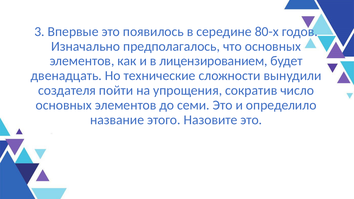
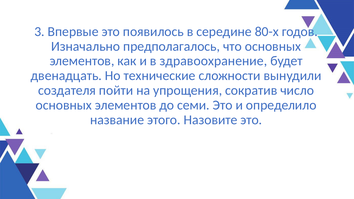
лицензированием: лицензированием -> здравоохранение (213, 61)
